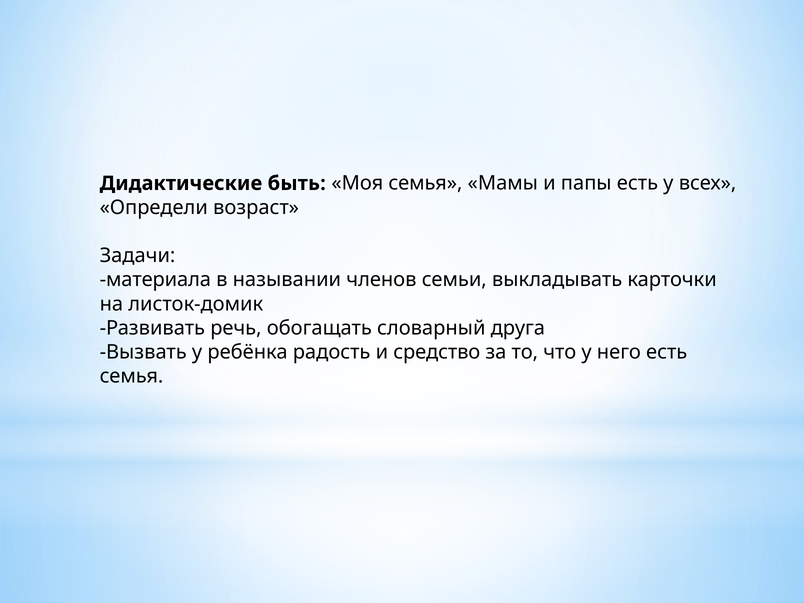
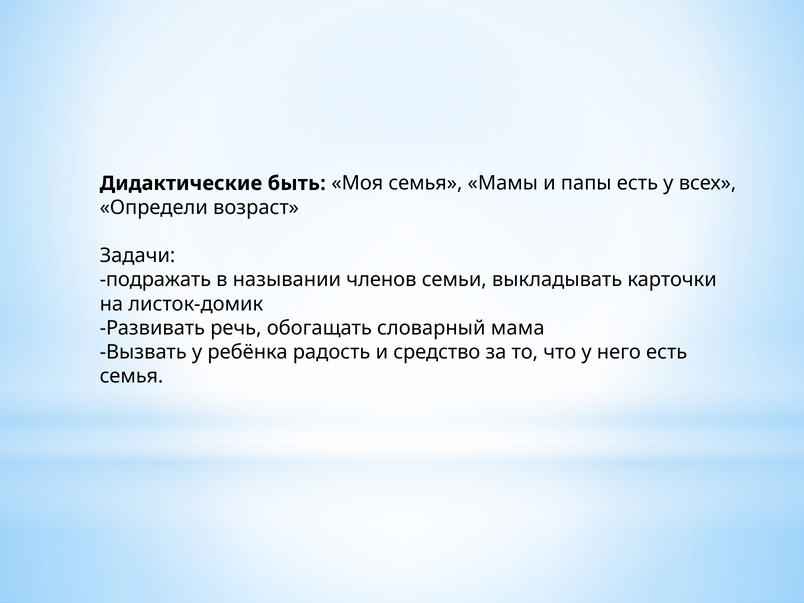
материала: материала -> подражать (155, 280)
друга: друга -> мама (518, 328)
